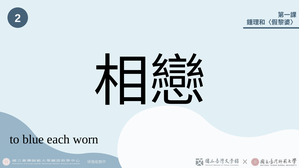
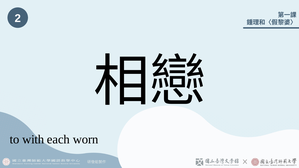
blue: blue -> with (33, 140)
